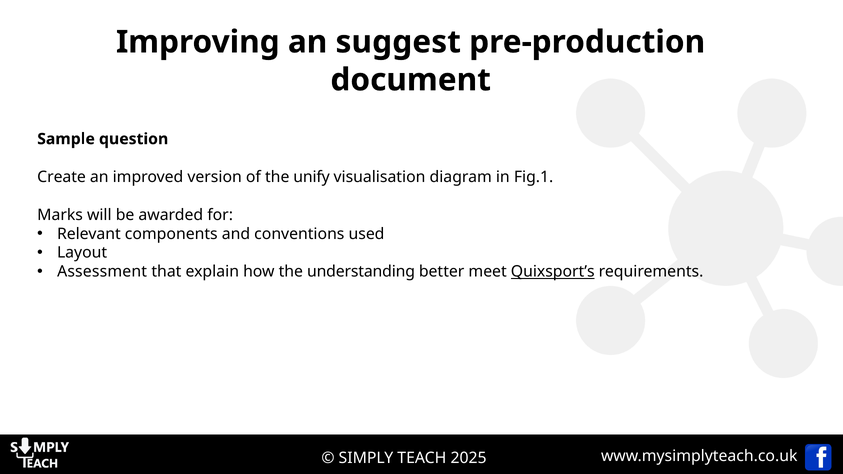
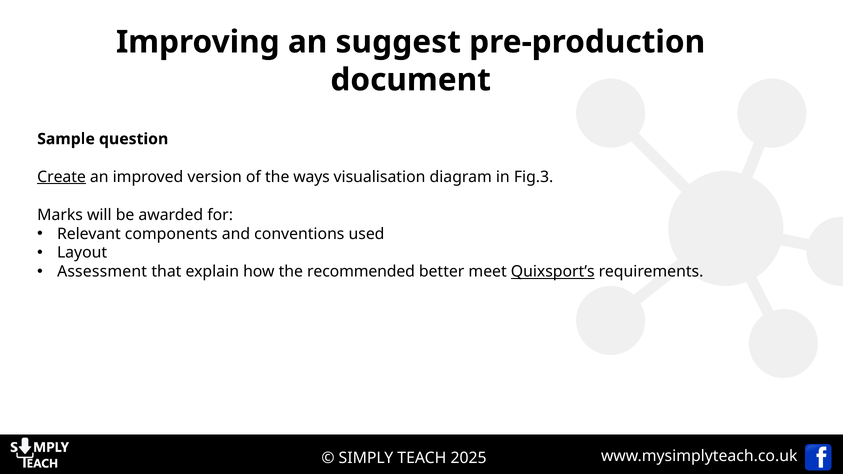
Create underline: none -> present (62, 177)
unify: unify -> ways (312, 177)
Fig.1: Fig.1 -> Fig.3 (534, 177)
understanding: understanding -> recommended (361, 272)
